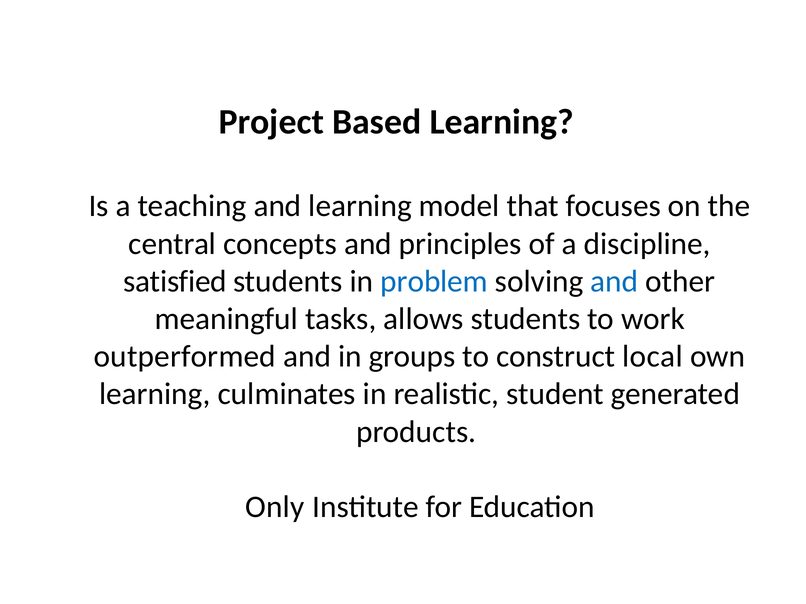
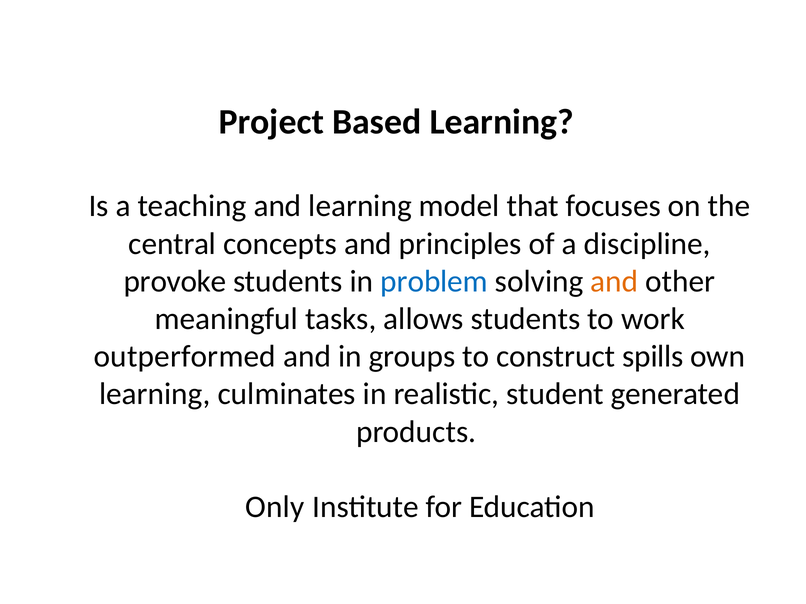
satisfied: satisfied -> provoke (175, 282)
and colour: blue -> orange (614, 282)
local: local -> spills (653, 357)
